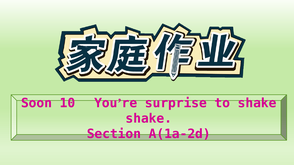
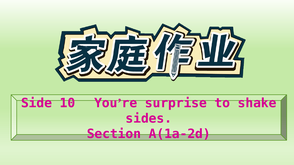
Soon: Soon -> Side (37, 103)
shake: shake -> sides (149, 119)
